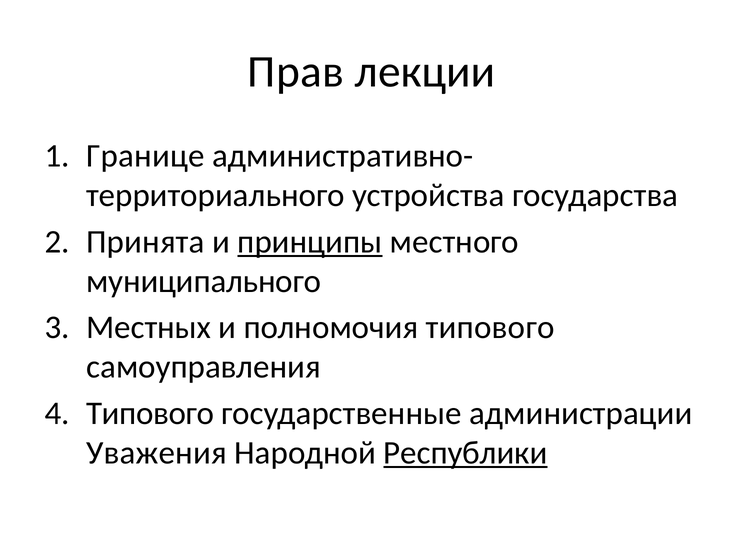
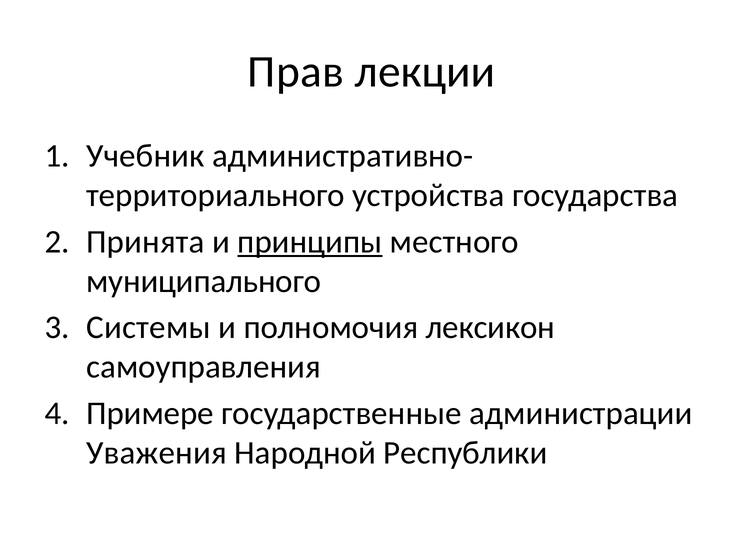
Границе: Границе -> Учебник (145, 156)
Местных: Местных -> Системы (148, 328)
полномочия типового: типового -> лексикон (490, 328)
Типового: Типового -> Примере (150, 414)
Республики underline: present -> none (465, 453)
